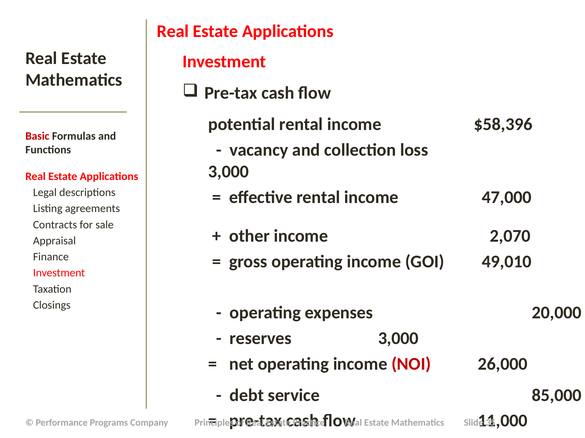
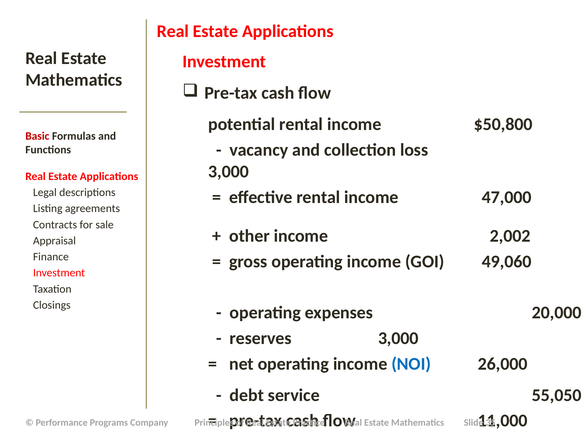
$58,396: $58,396 -> $50,800 (503, 125)
2,070: 2,070 -> 2,002 (510, 236)
49,010: 49,010 -> 49,060 (507, 262)
NOI colour: red -> blue (411, 364)
85,000: 85,000 -> 55,050 (557, 396)
